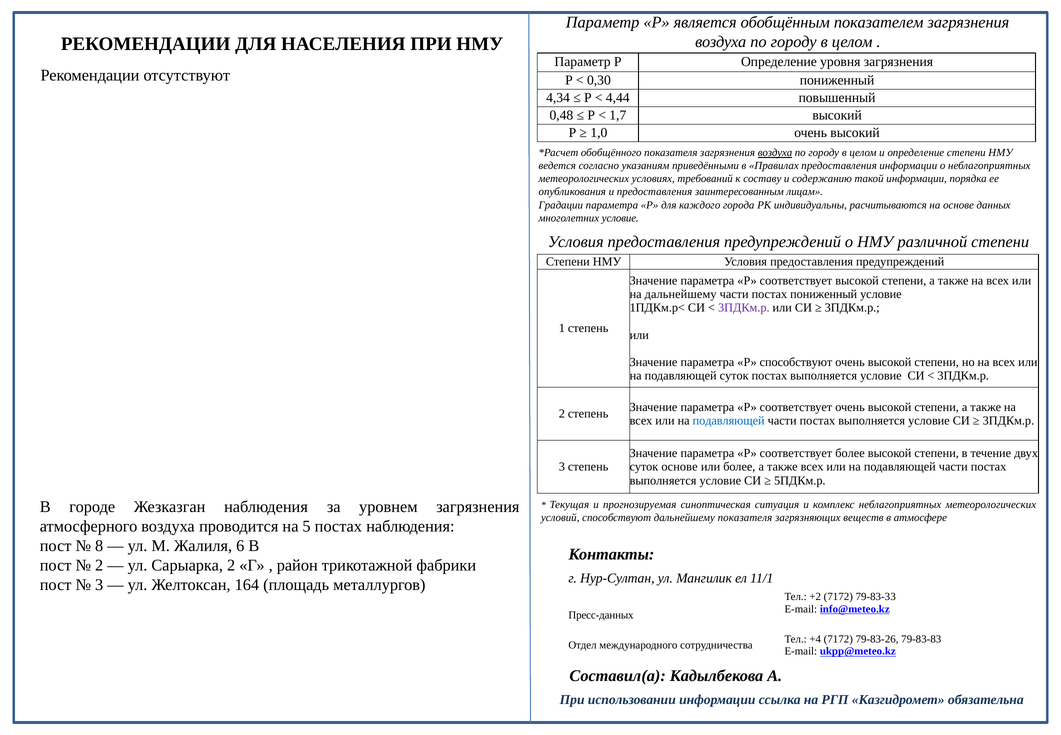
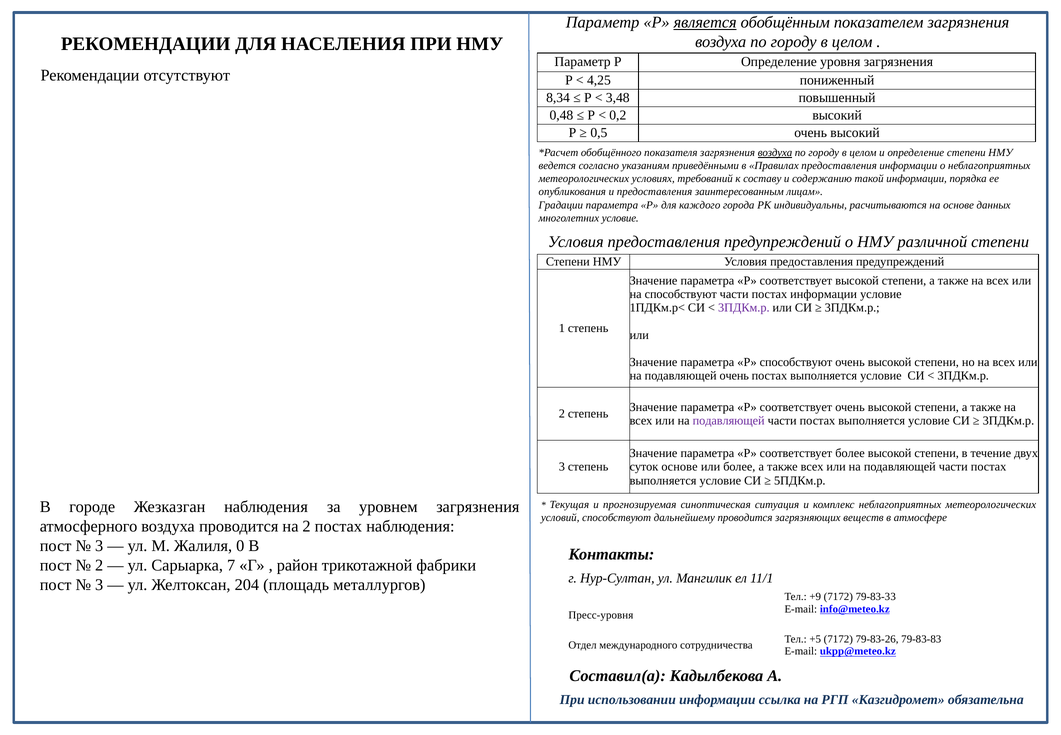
является underline: none -> present (705, 22)
0,30: 0,30 -> 4,25 (599, 80)
4,34: 4,34 -> 8,34 (558, 98)
4,44: 4,44 -> 3,48 (618, 98)
1,7: 1,7 -> 0,2 (618, 115)
1,0: 1,0 -> 0,5 (599, 133)
на дальнейшему: дальнейшему -> способствуют (681, 294)
постах пониженный: пониженный -> информации (824, 294)
подавляющей суток: суток -> очень (734, 376)
подавляющей colour: blue -> purple (729, 420)
дальнейшему показателя: показателя -> проводится (745, 517)
на 5: 5 -> 2 (307, 526)
8: 8 -> 3 (99, 546)
6: 6 -> 0 (240, 546)
Сарыарка 2: 2 -> 7 (231, 565)
164: 164 -> 204 (247, 585)
+2: +2 -> +9 (815, 596)
Пресс-данных: Пресс-данных -> Пресс-уровня (601, 615)
+4: +4 -> +5 (815, 639)
